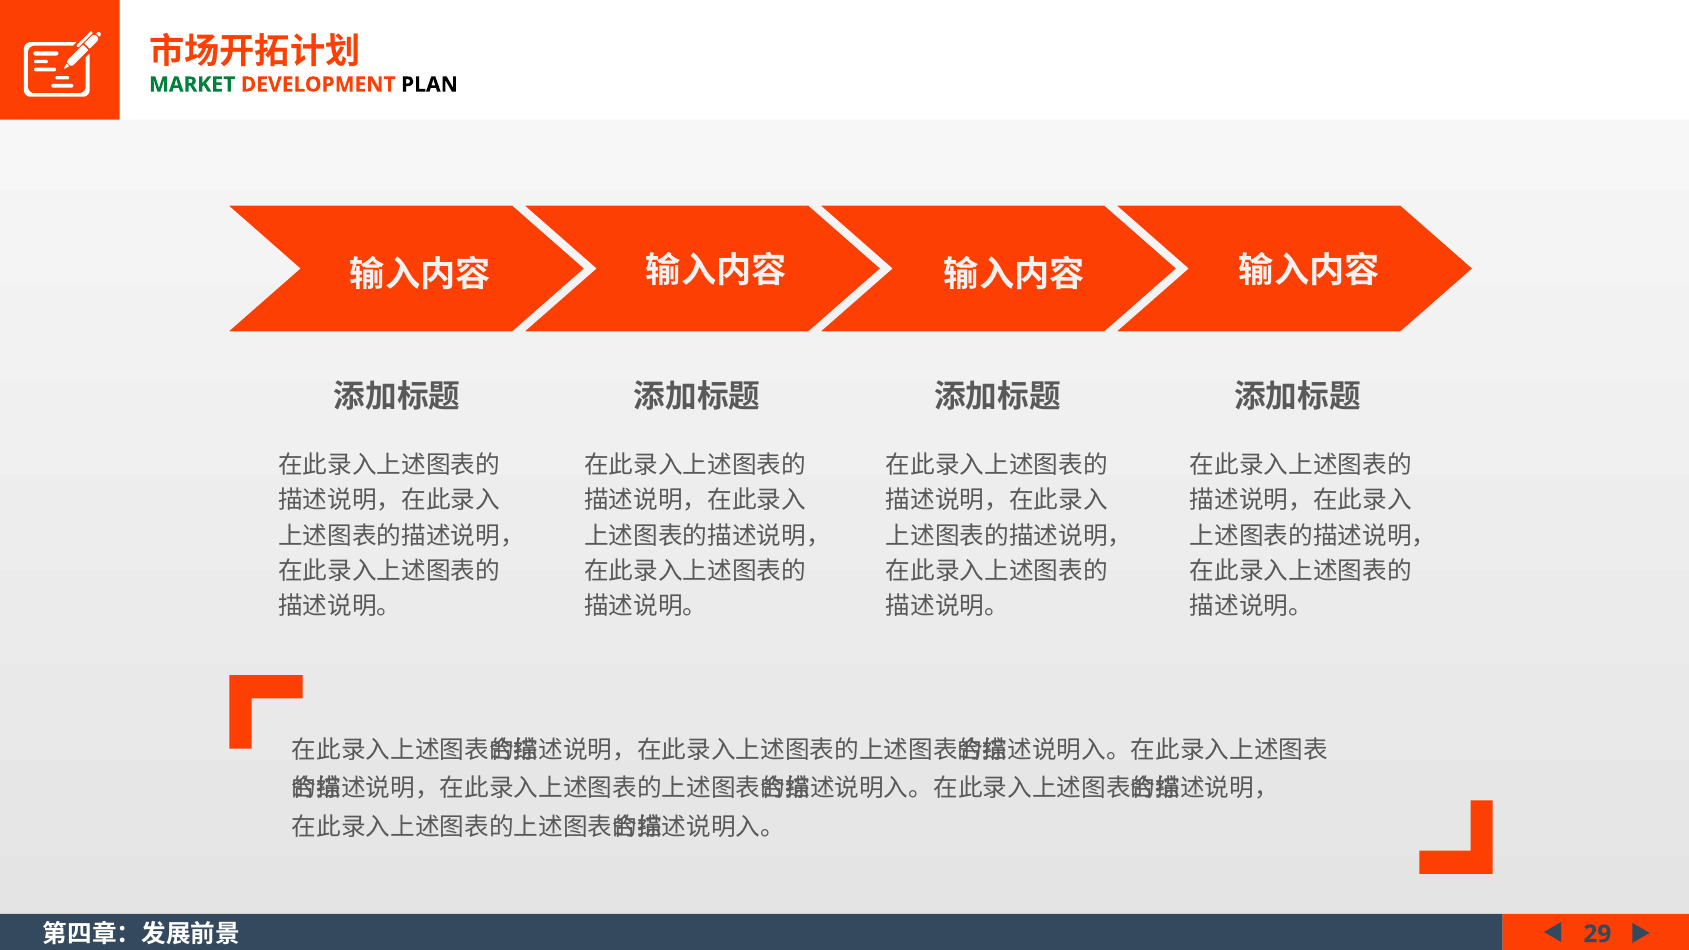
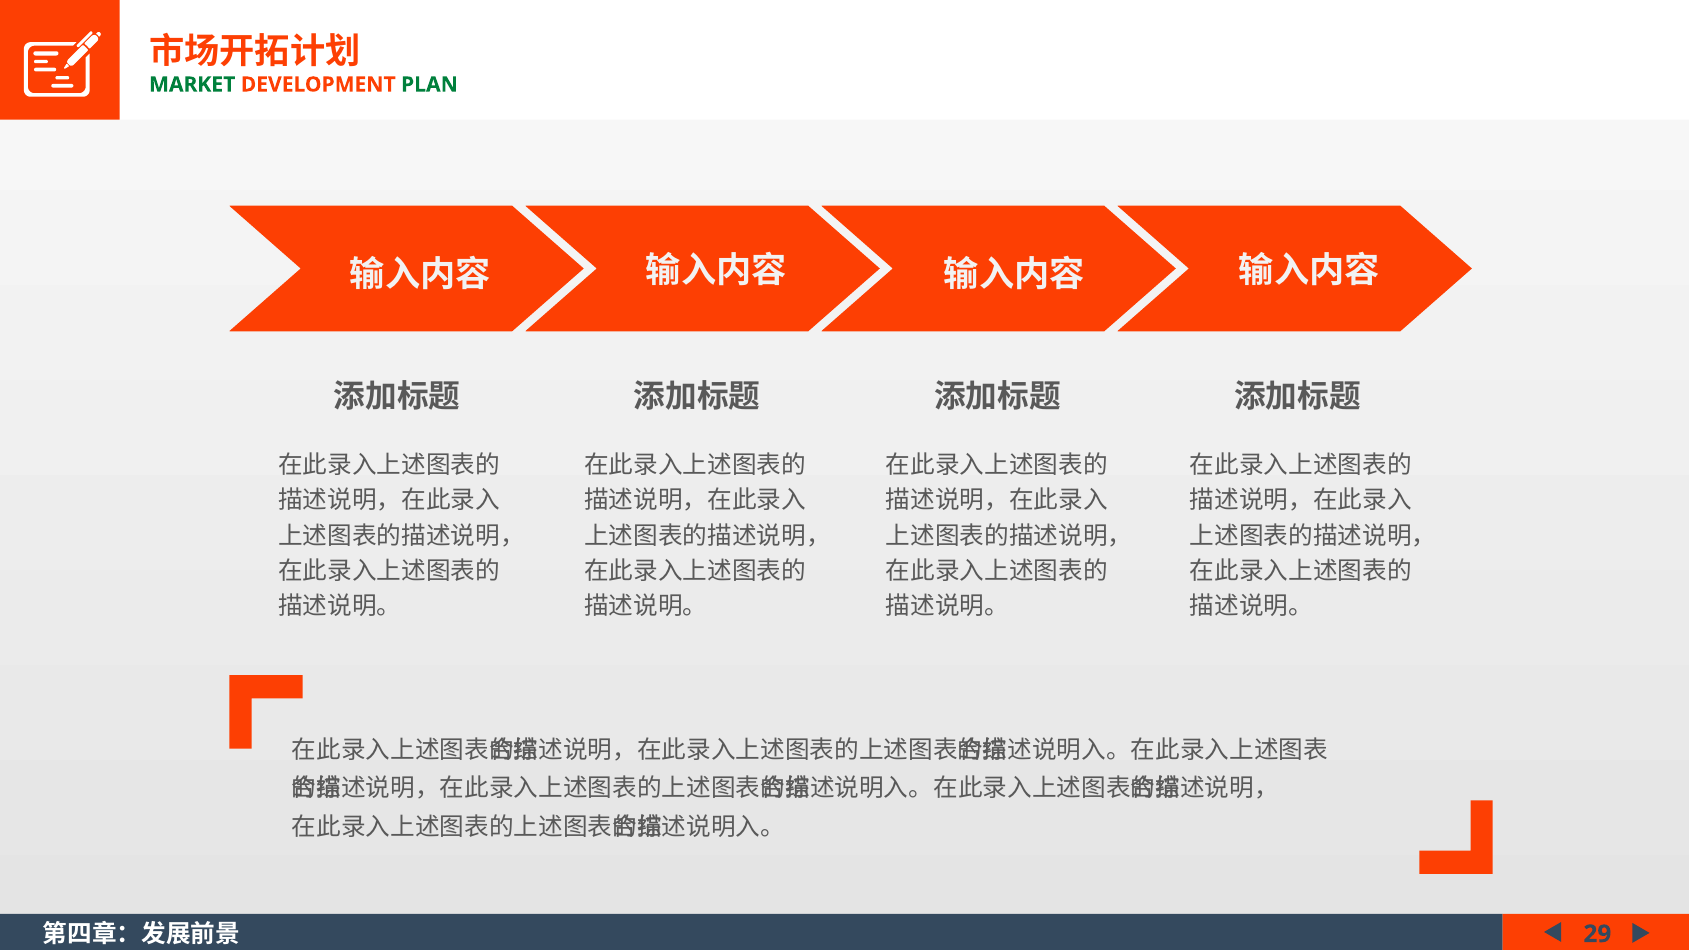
PLAN colour: black -> green (429, 85)
